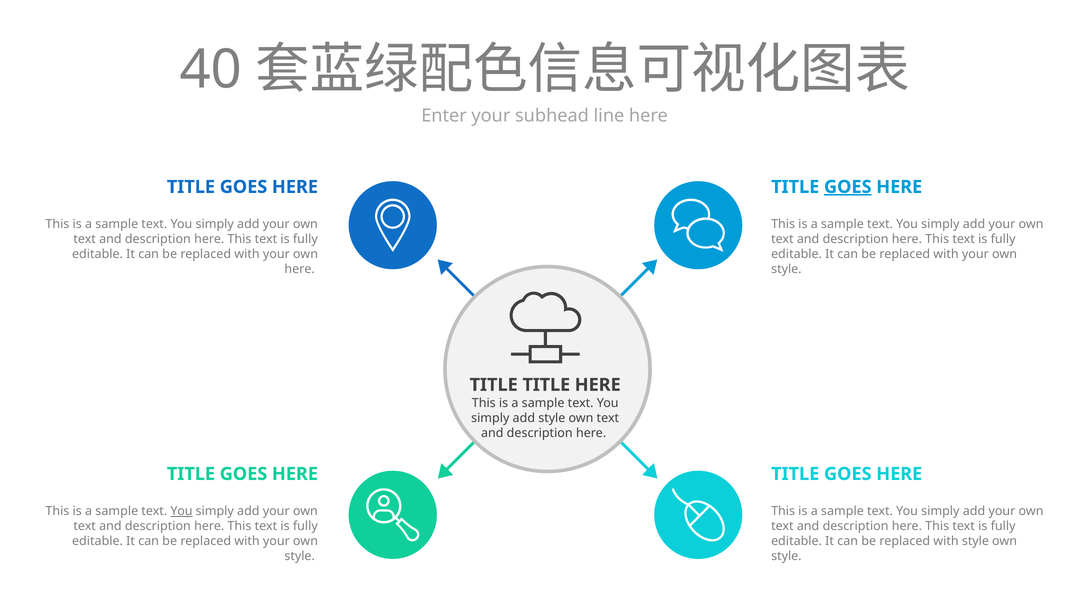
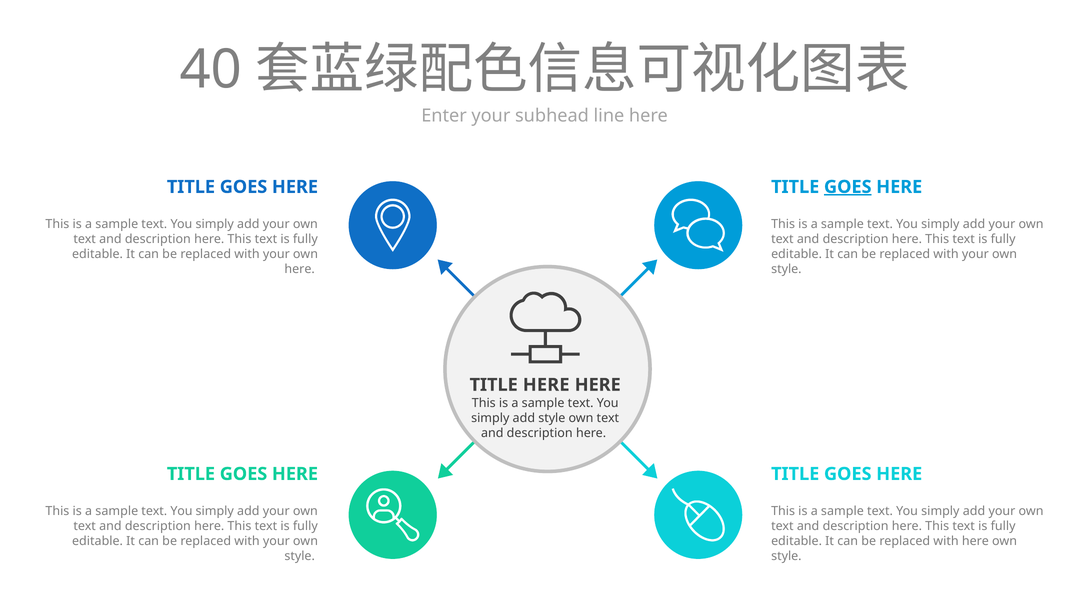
TITLE TITLE: TITLE -> HERE (546, 385)
You underline: present -> none (181, 511)
with style: style -> here (975, 541)
